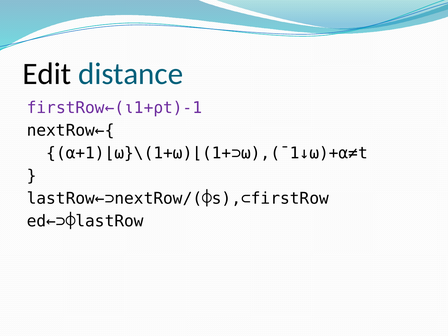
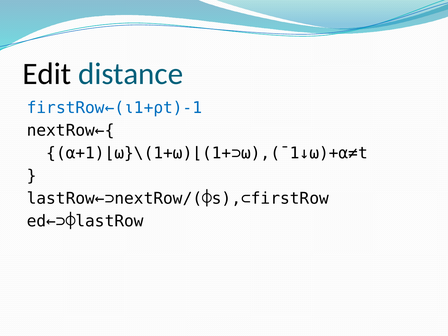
firstRow←(⍳1+⍴t)-1 colour: purple -> blue (114, 108)
